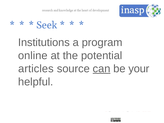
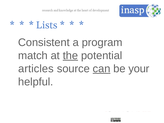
Seek: Seek -> Lists (47, 25)
Institutions: Institutions -> Consistent (44, 42)
online: online -> match (33, 56)
the underline: none -> present (70, 56)
